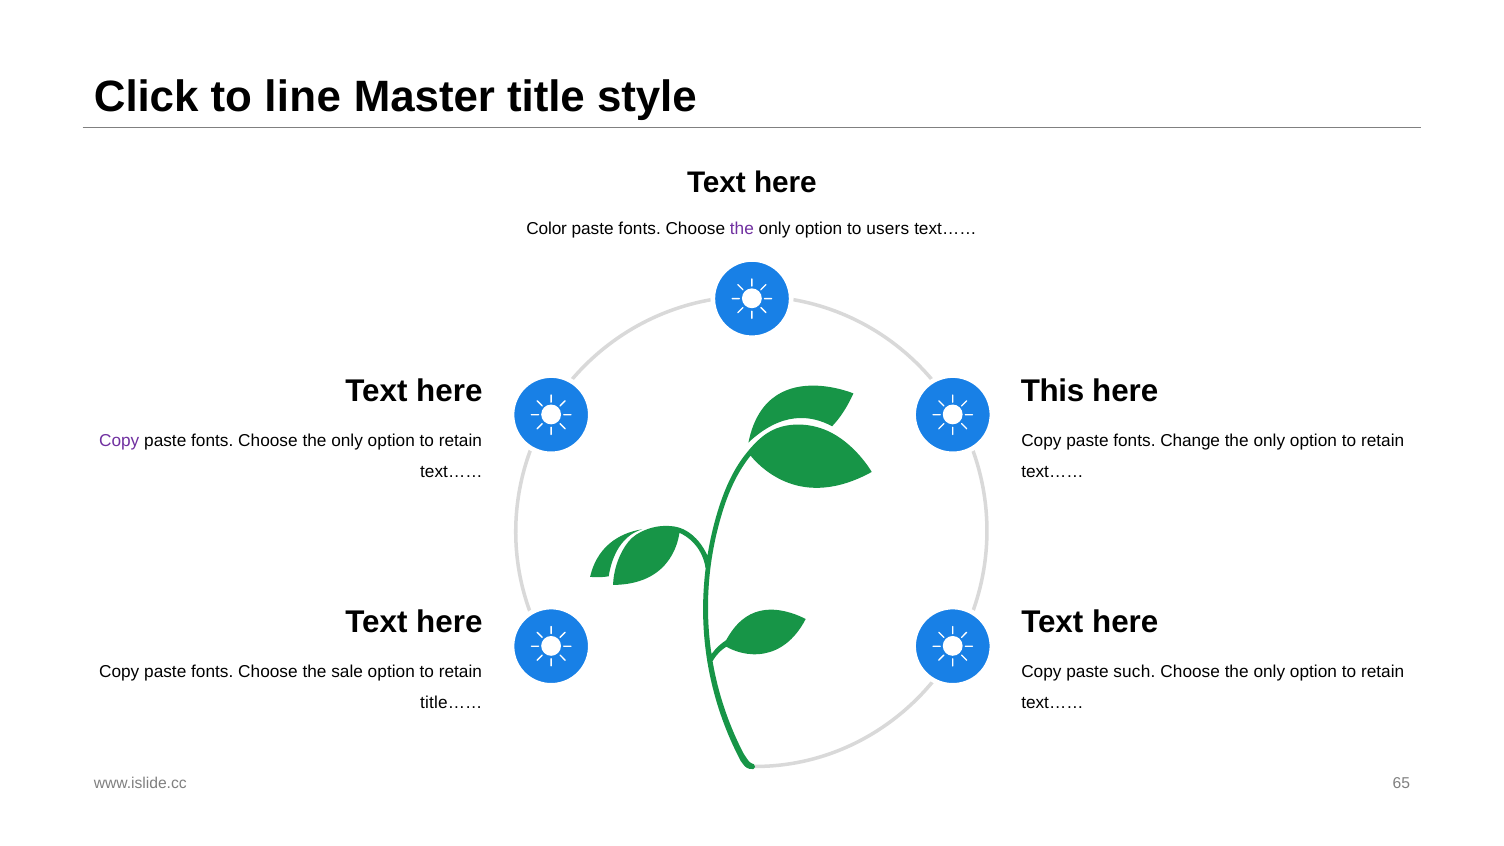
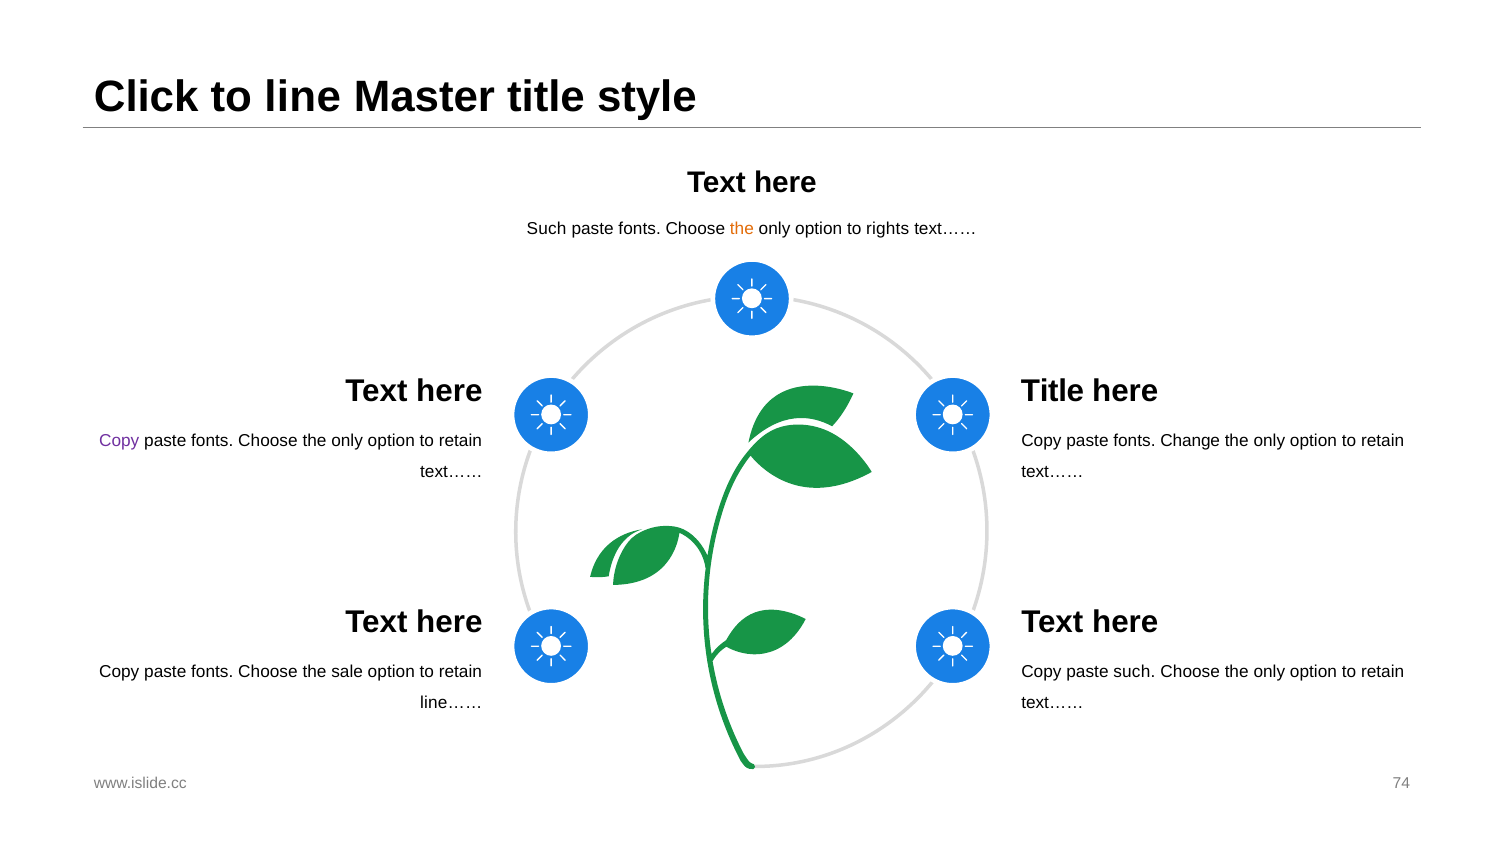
Color: Color -> Such (547, 229)
the colour: purple -> orange (742, 229)
users: users -> rights (888, 229)
This: This -> Title (1053, 391)
title……: title…… -> line…… (451, 703)
65: 65 -> 74 (1401, 784)
